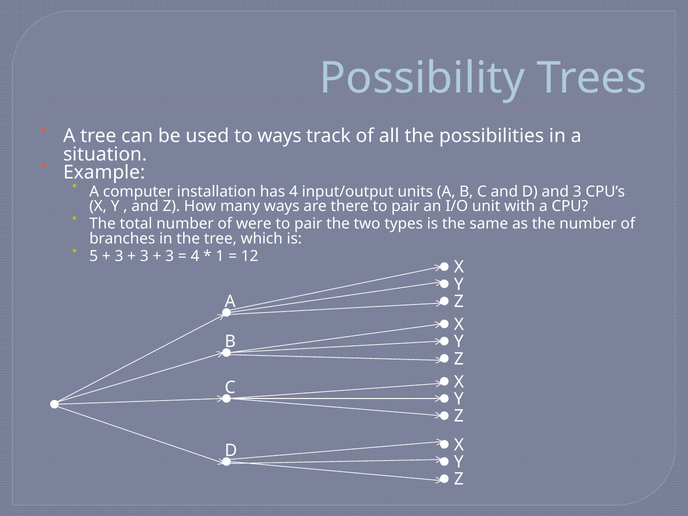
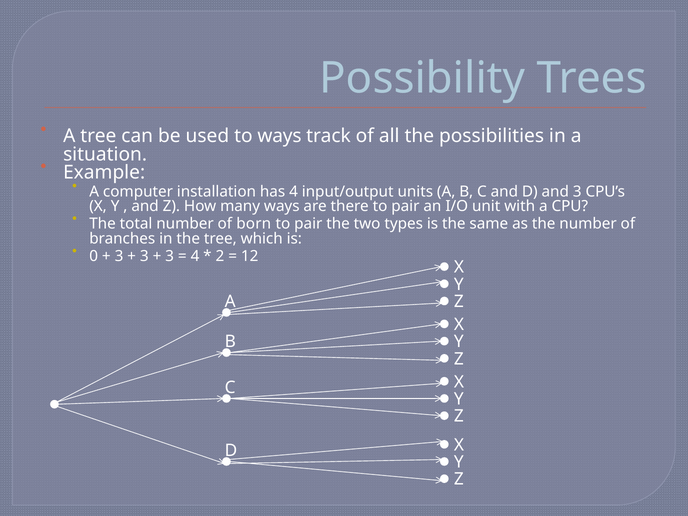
were: were -> born (254, 224)
5: 5 -> 0 (94, 256)
1: 1 -> 2 (220, 256)
